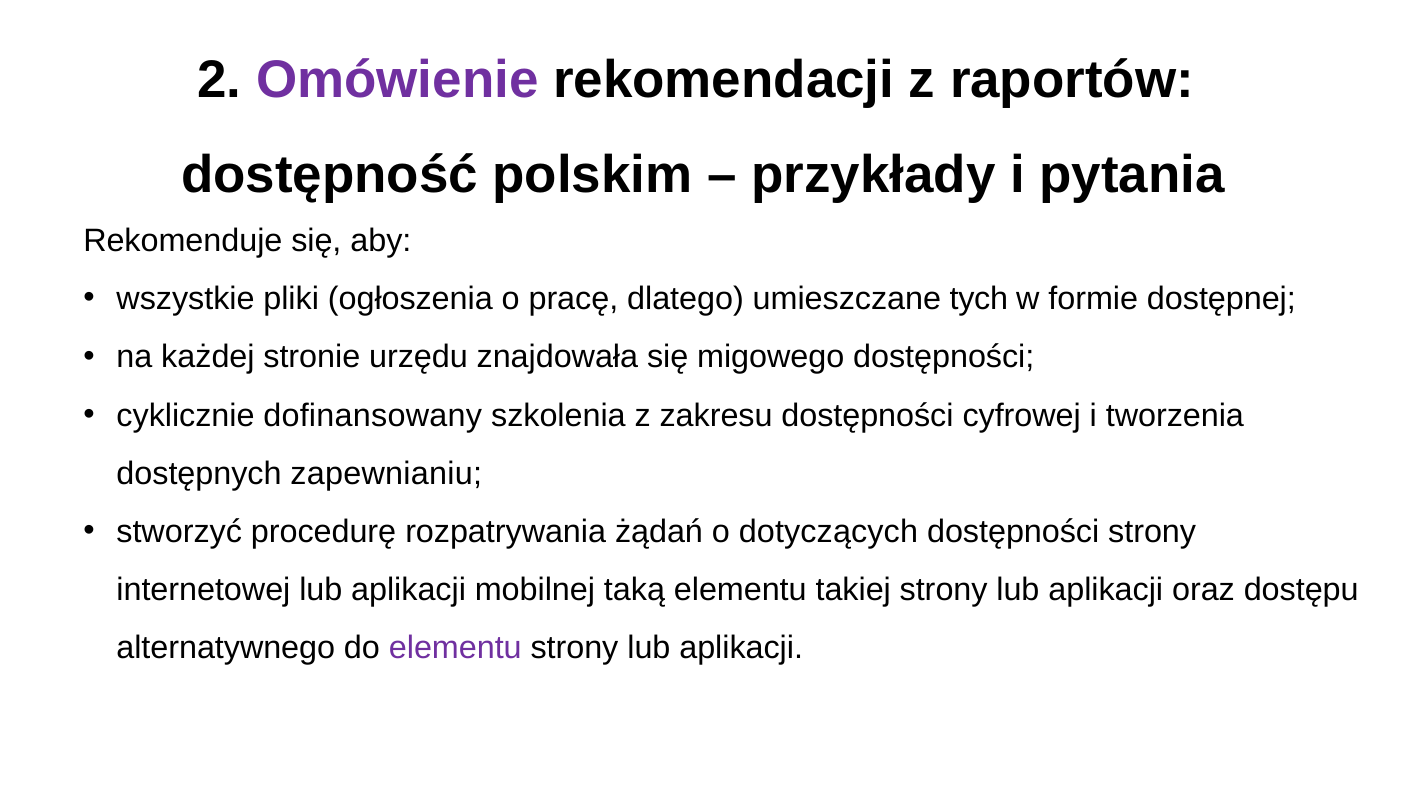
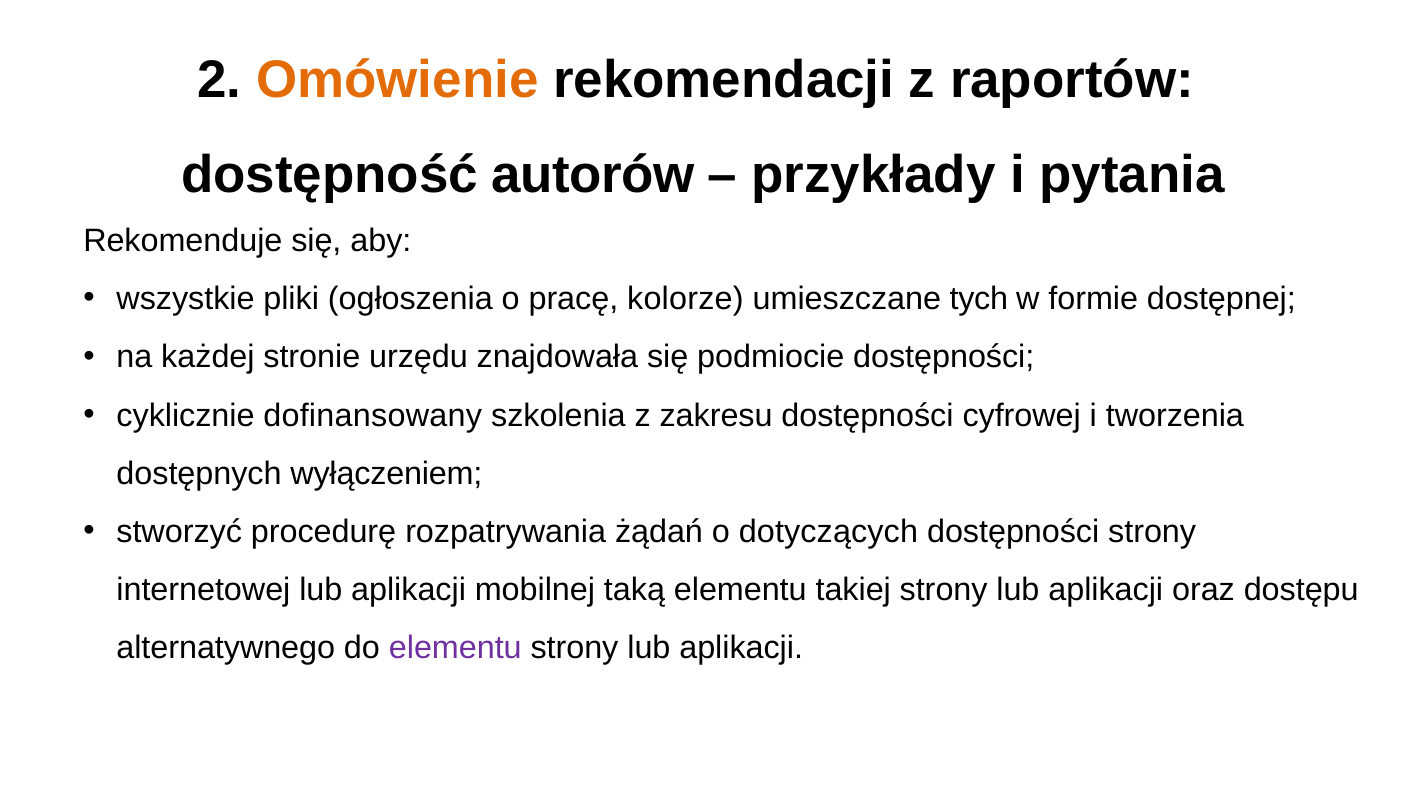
Omówienie colour: purple -> orange (397, 80)
polskim: polskim -> autorów (593, 175)
dlatego: dlatego -> kolorze (685, 299)
migowego: migowego -> podmiocie (771, 357)
zapewnianiu: zapewnianiu -> wyłączeniem (386, 474)
